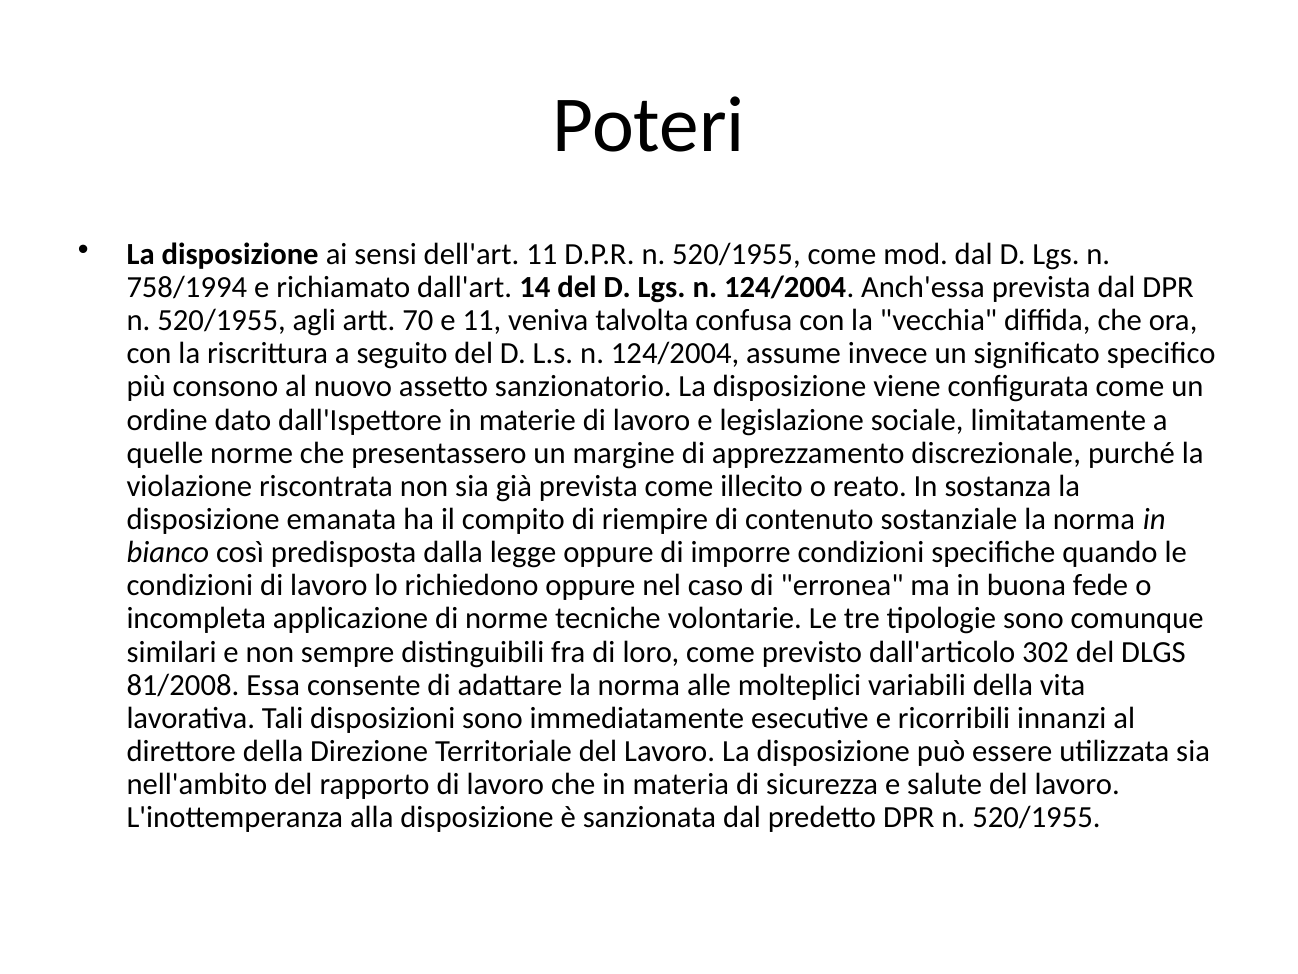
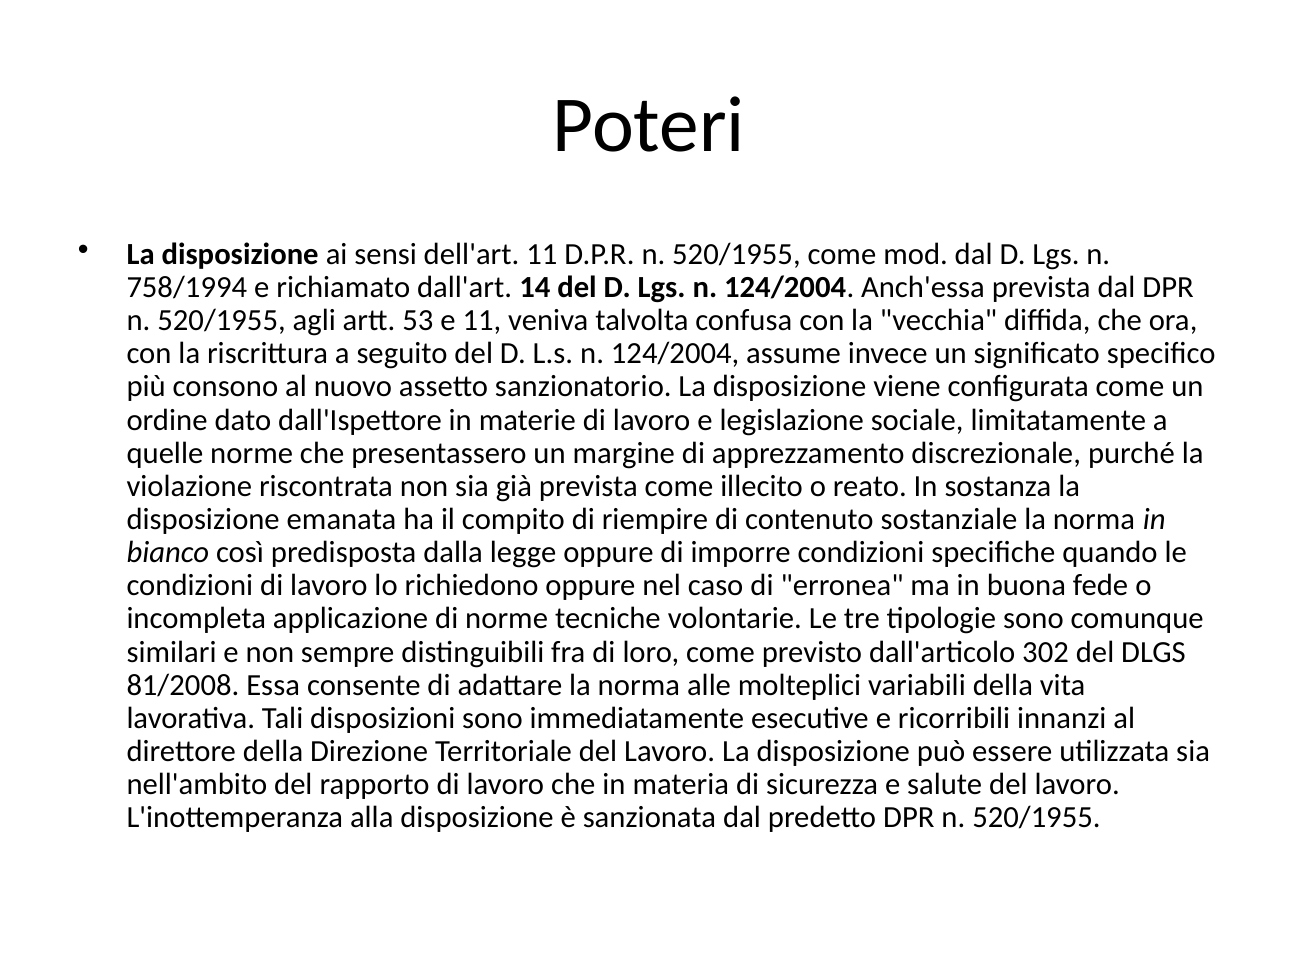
70: 70 -> 53 (418, 320)
